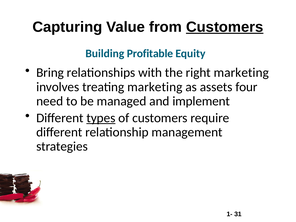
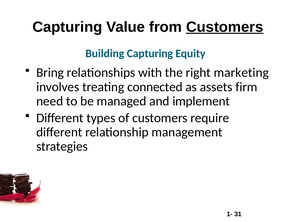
Building Profitable: Profitable -> Capturing (150, 54)
treating marketing: marketing -> connected (155, 87)
four: four -> firm (246, 87)
types underline: present -> none (101, 118)
